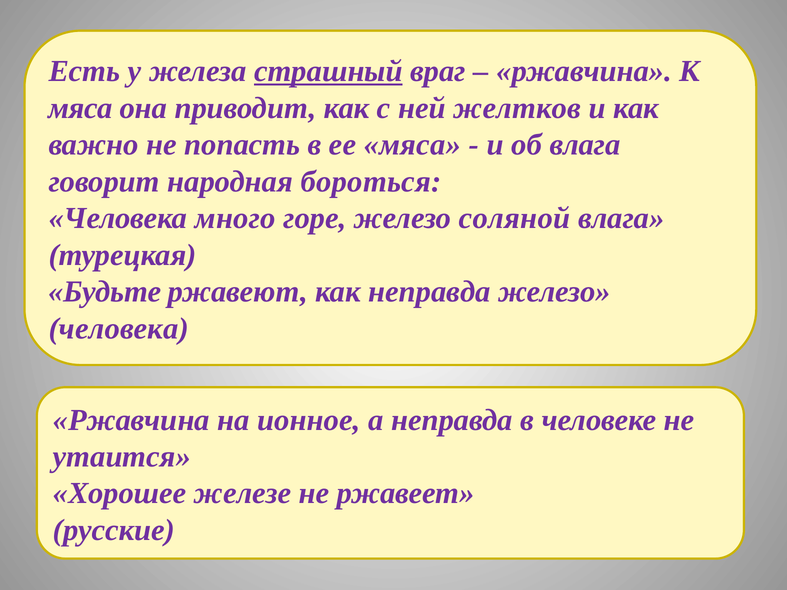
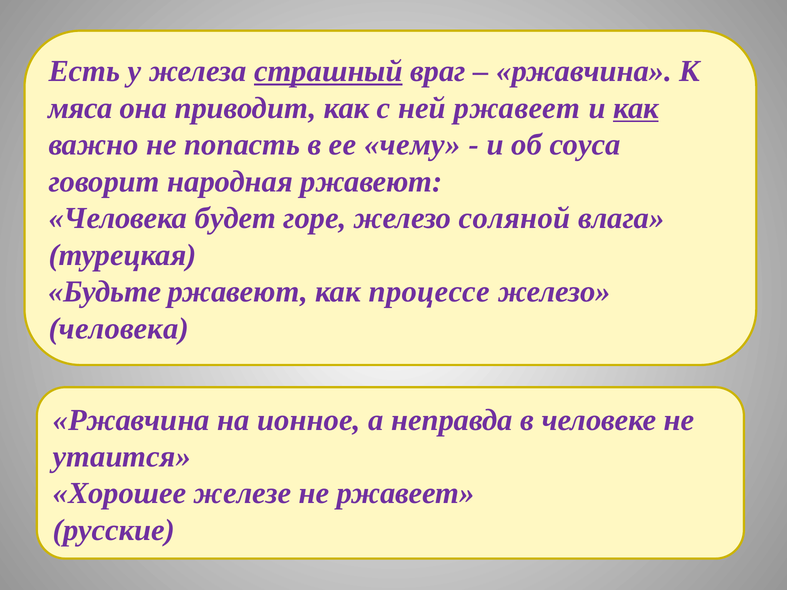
ней желтков: желтков -> ржавеет (517, 108)
как underline: none -> present (636, 108)
ее мяса: мяса -> чему (412, 145)
об влага: влага -> соуса (585, 145)
народная бороться: бороться -> ржавеют (371, 182)
много: много -> будет (235, 218)
как неправда: неправда -> процессе (429, 292)
